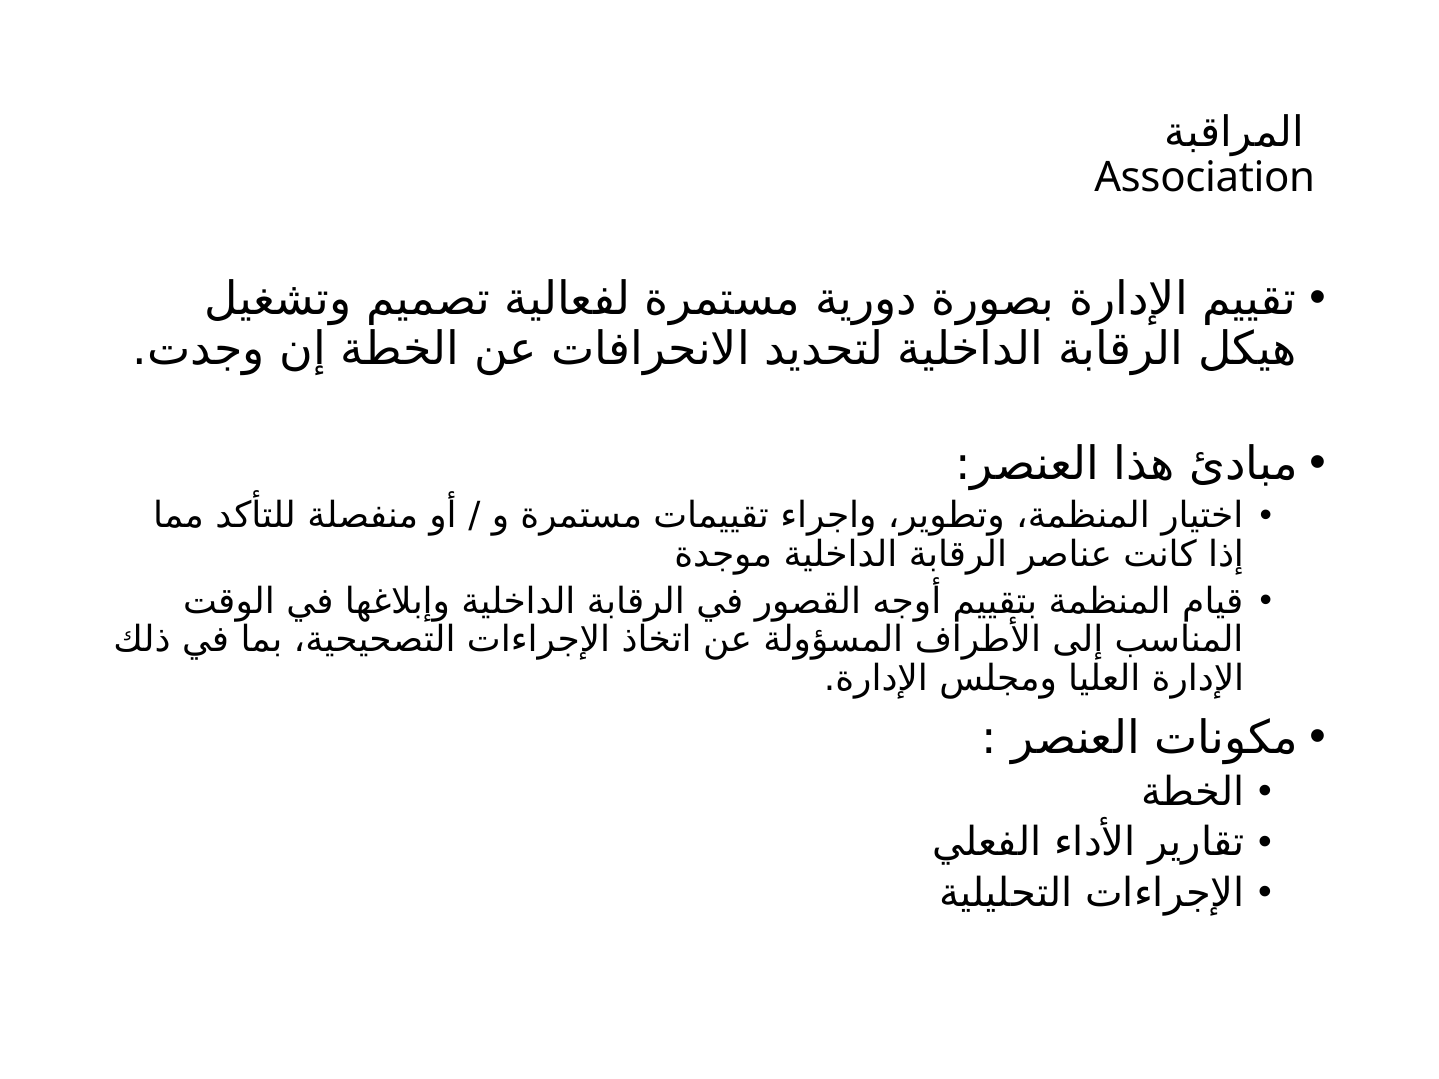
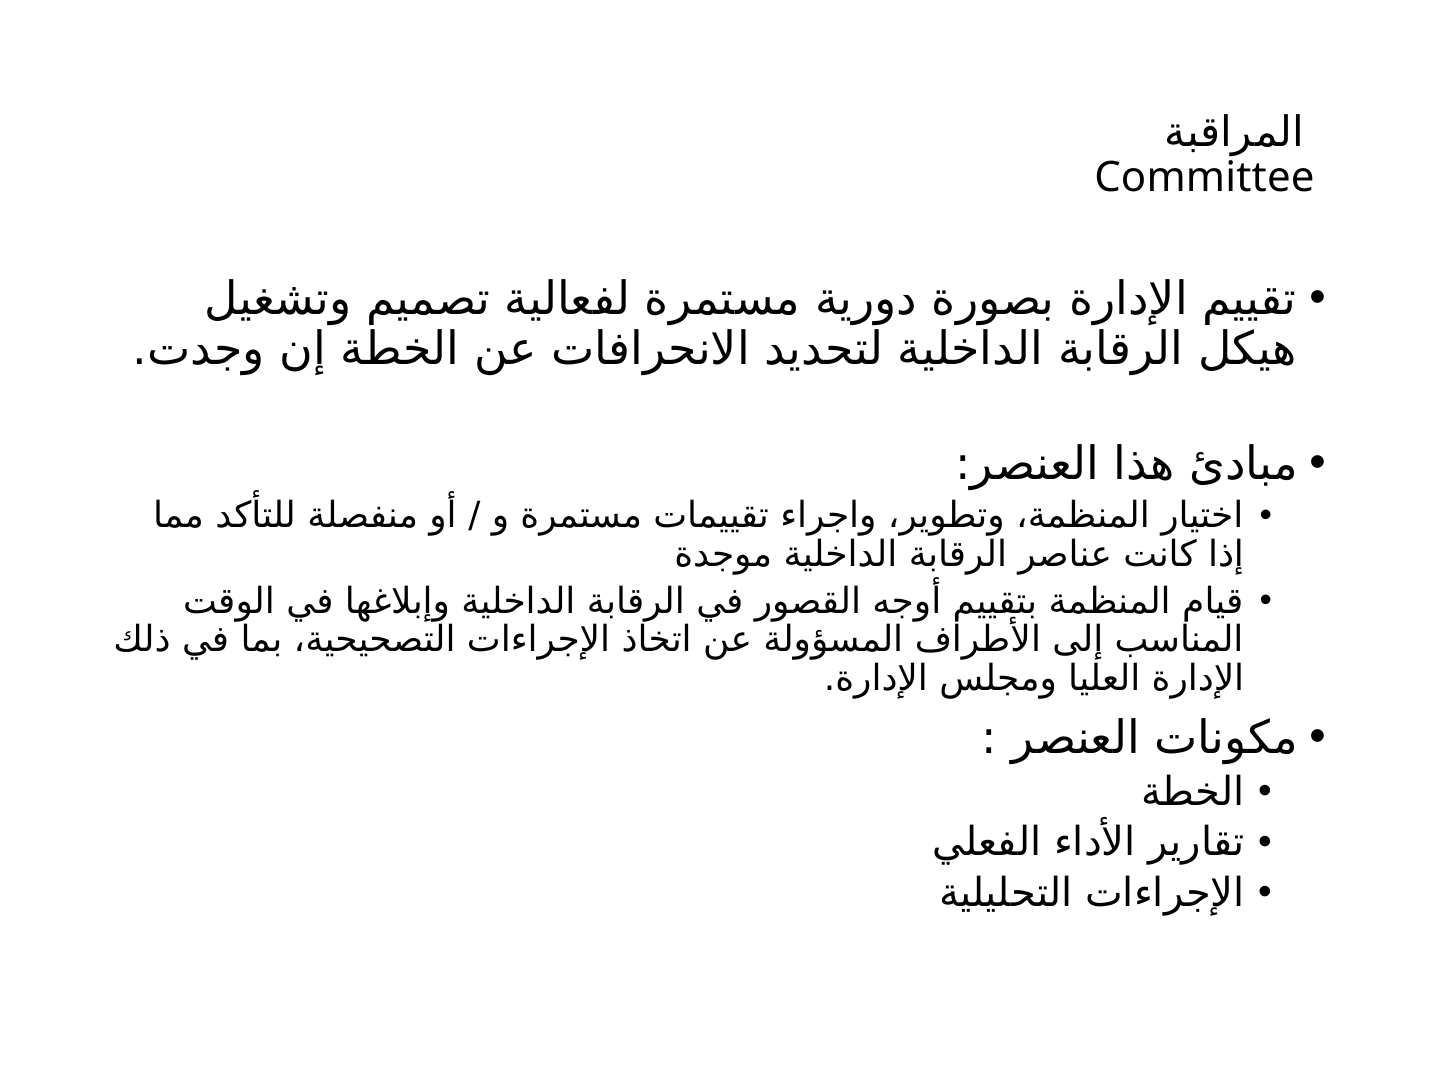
Association: Association -> Committee (1204, 178)
